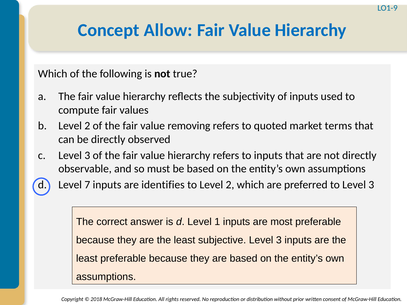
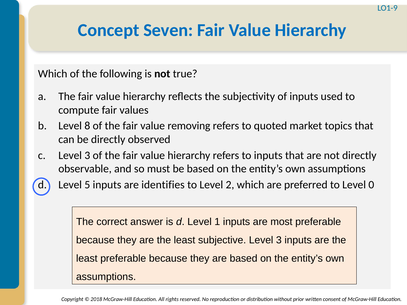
Allow: Allow -> Seven (168, 30)
2: 2 -> 8 (87, 126)
terms: terms -> topics (338, 126)
7: 7 -> 5 (87, 185)
to Level 3: 3 -> 0 (371, 185)
